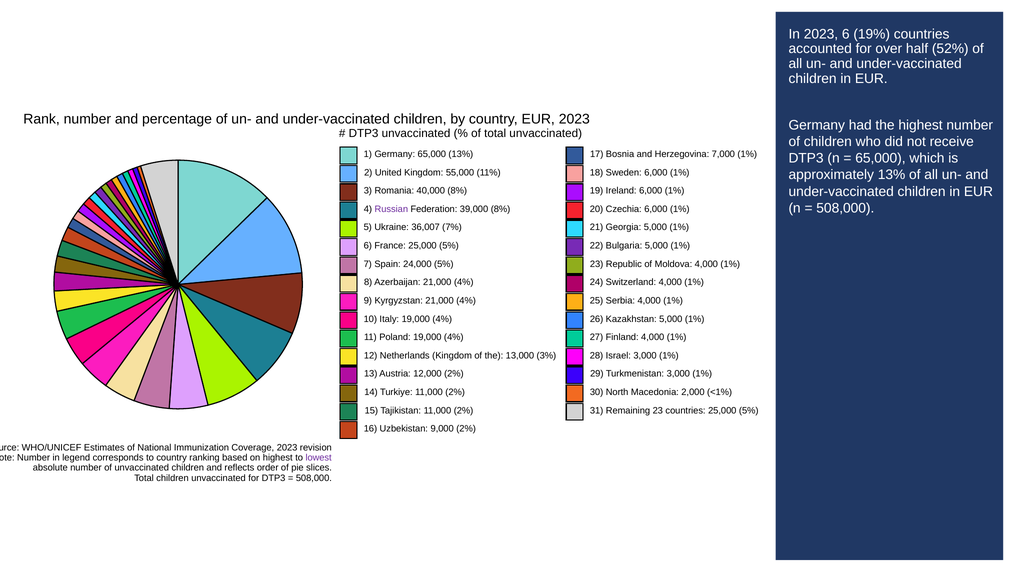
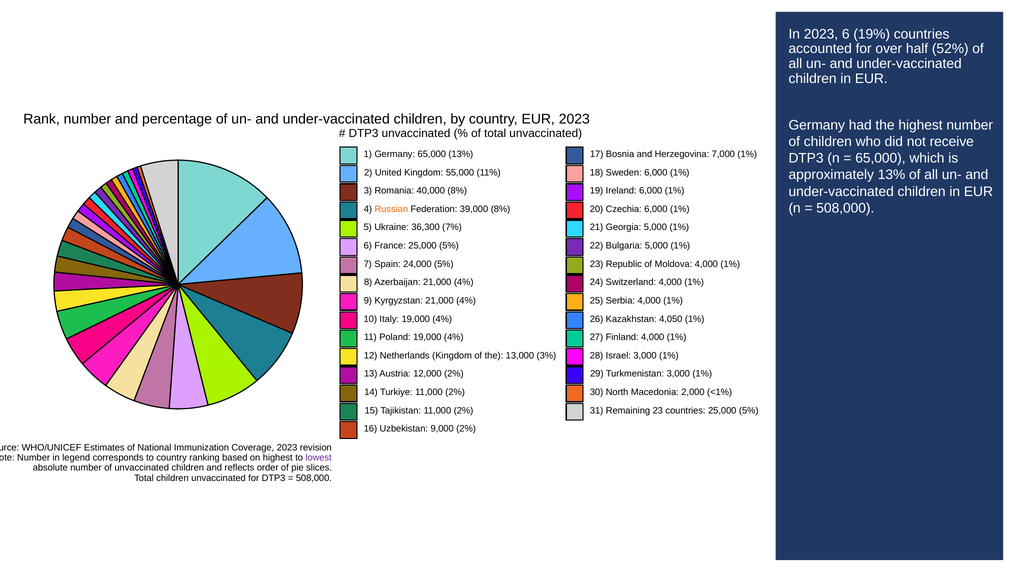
Russian colour: purple -> orange (391, 209)
36,007: 36,007 -> 36,300 (426, 227)
Kazakhstan 5,000: 5,000 -> 4,050 (671, 319)
